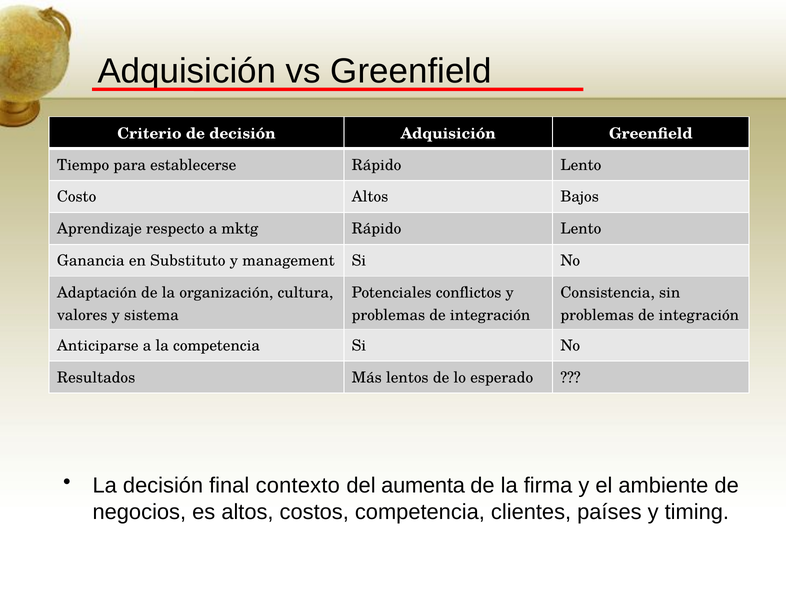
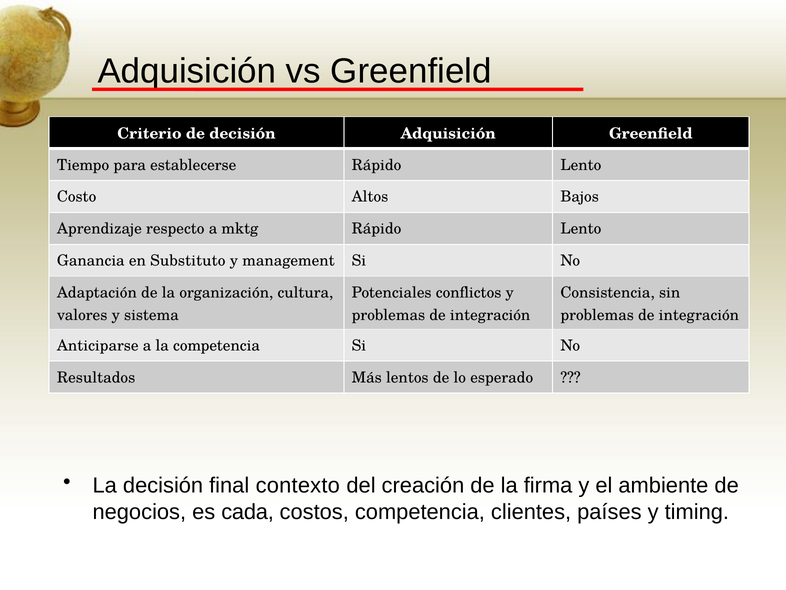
aumenta: aumenta -> creación (423, 485)
es altos: altos -> cada (248, 511)
